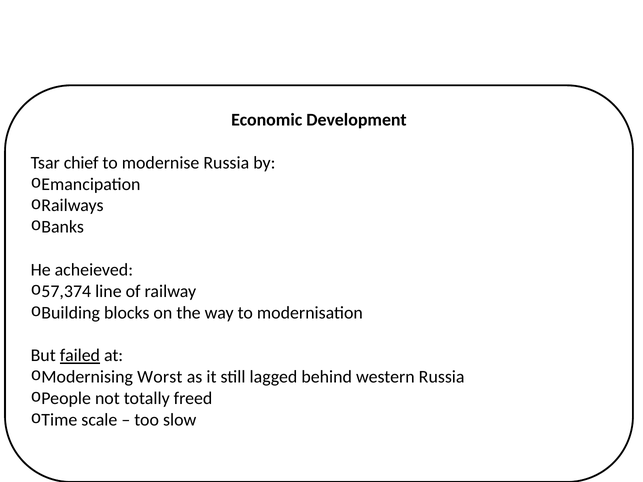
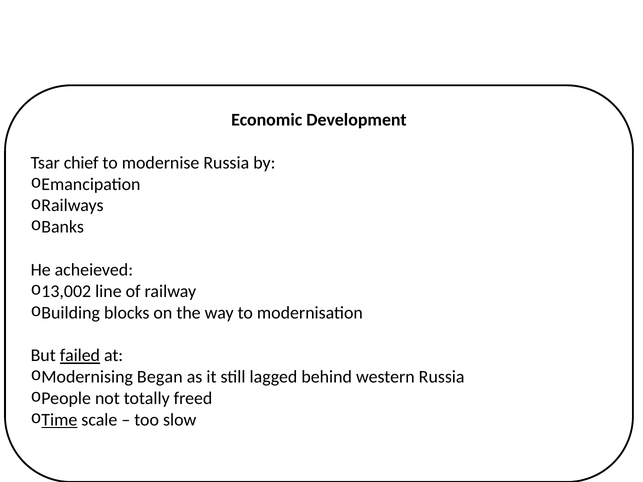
57,374: 57,374 -> 13,002 (66, 291)
Worst: Worst -> Began (160, 377)
Time underline: none -> present (59, 420)
